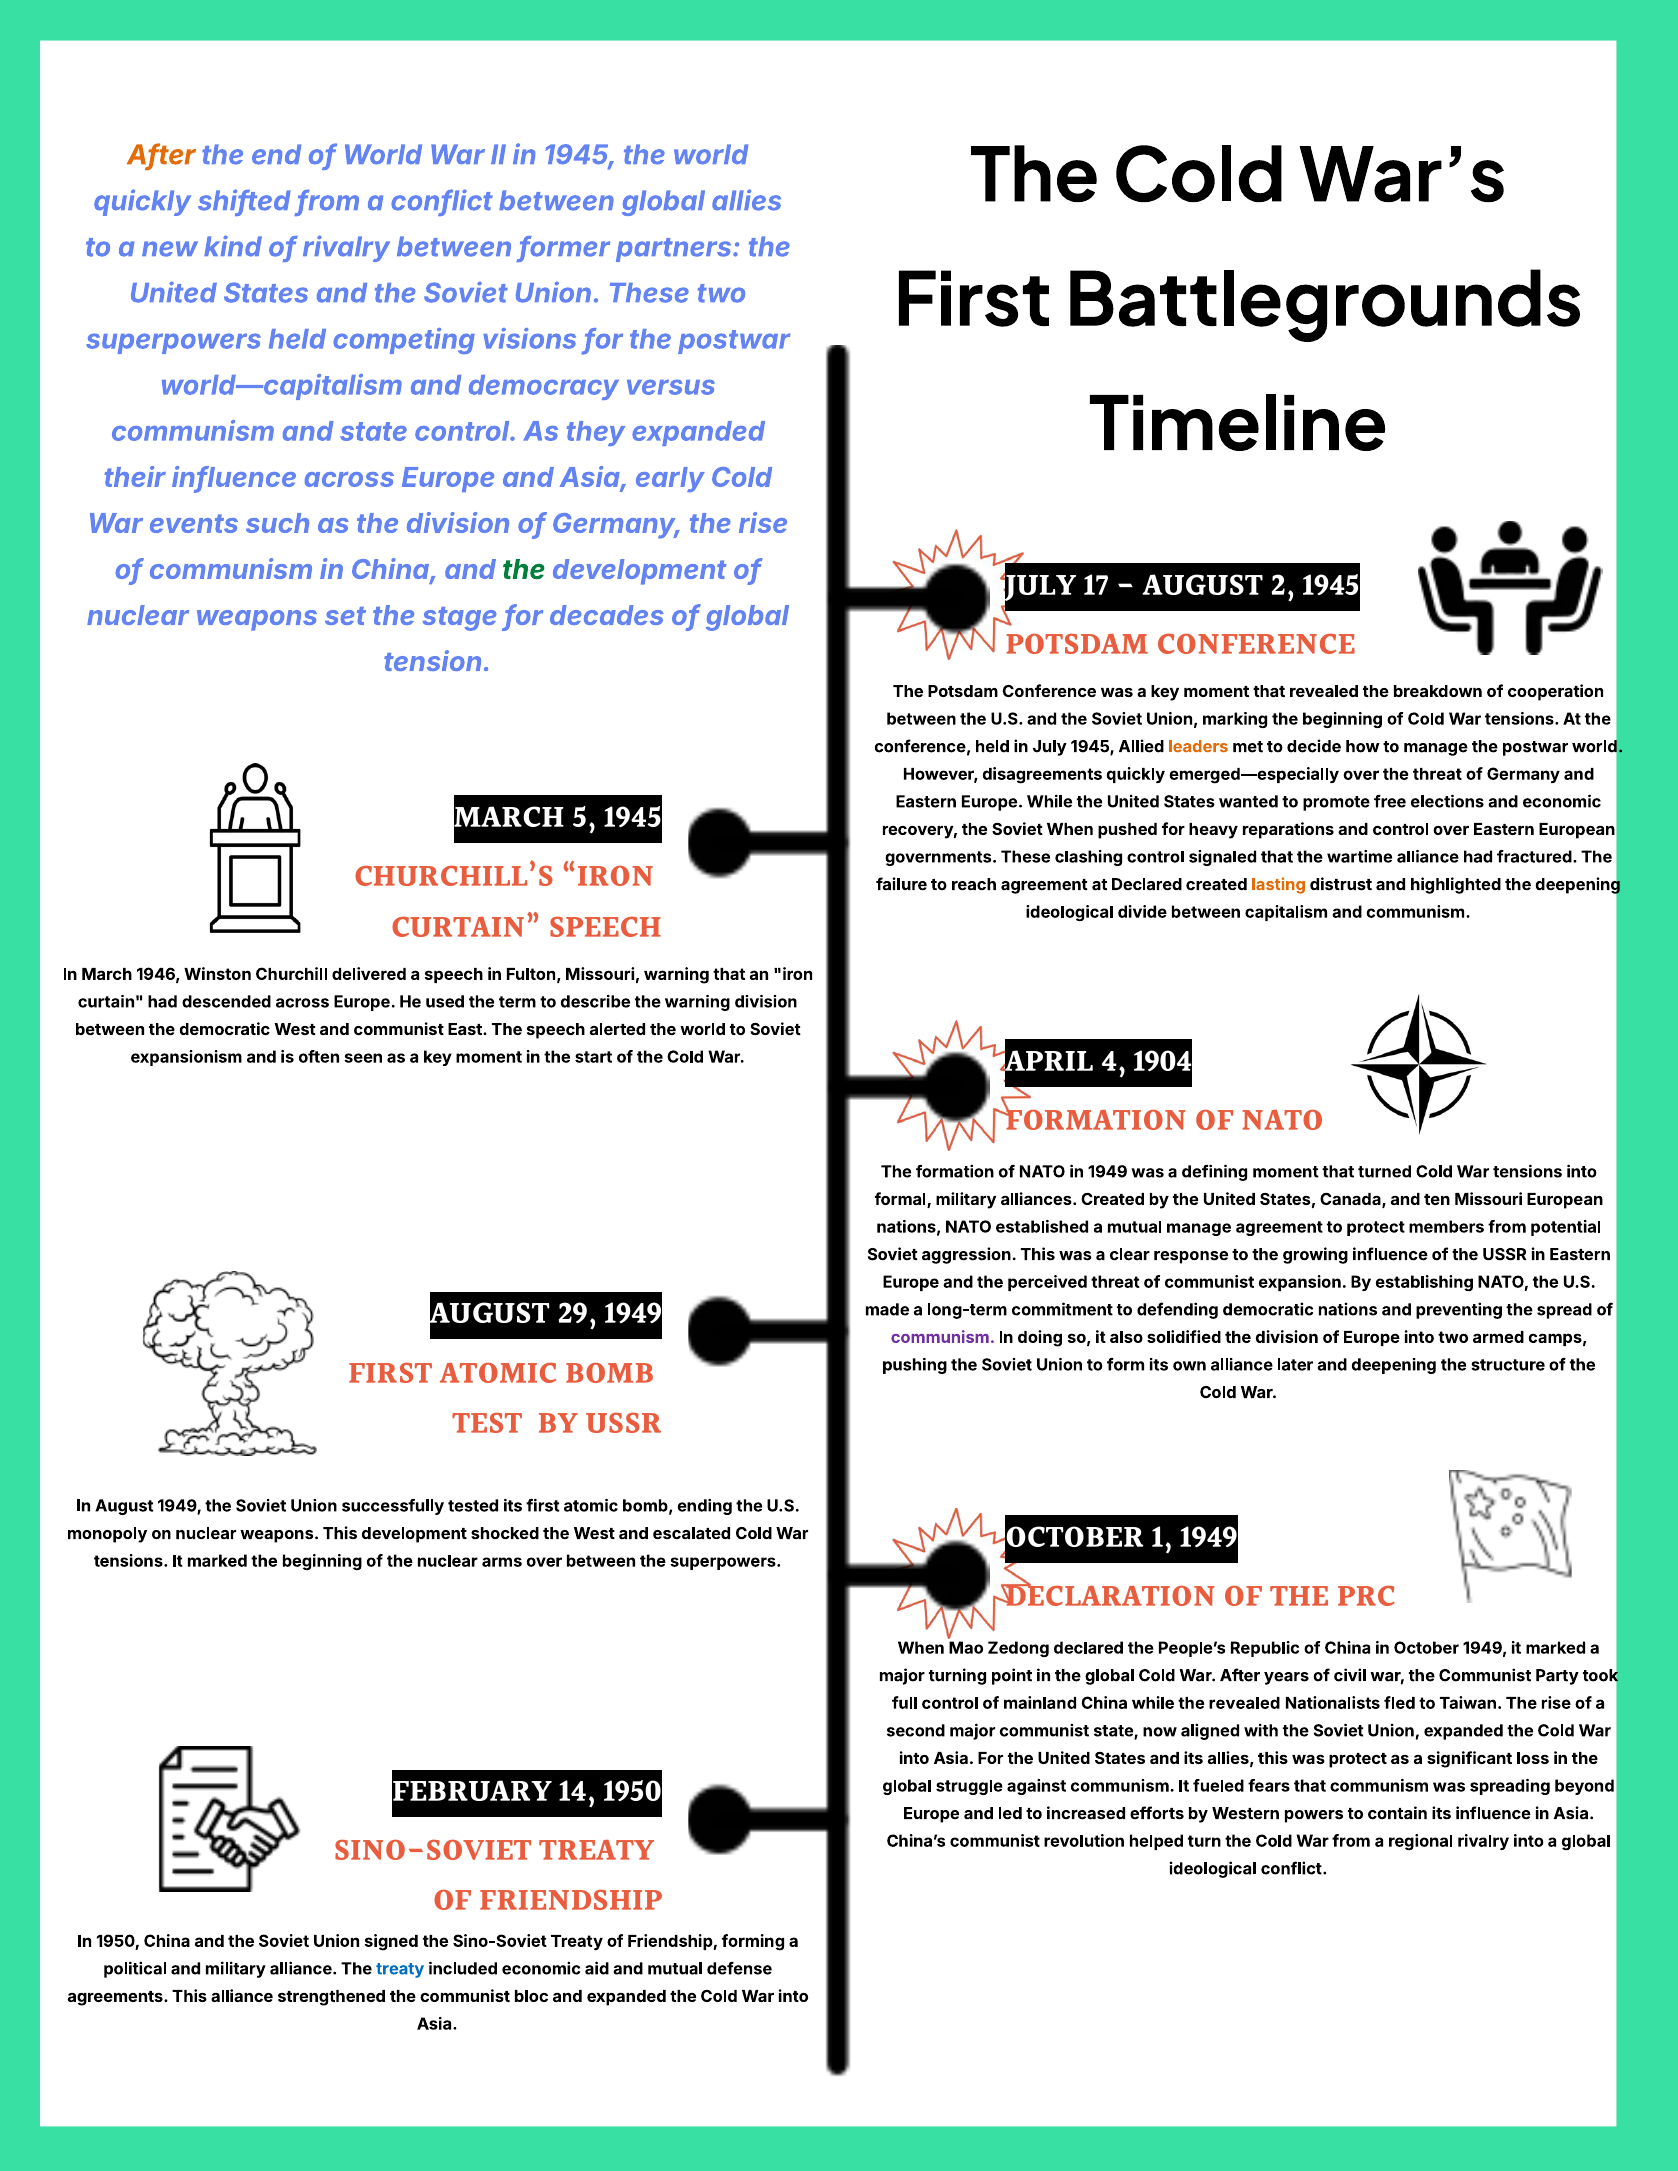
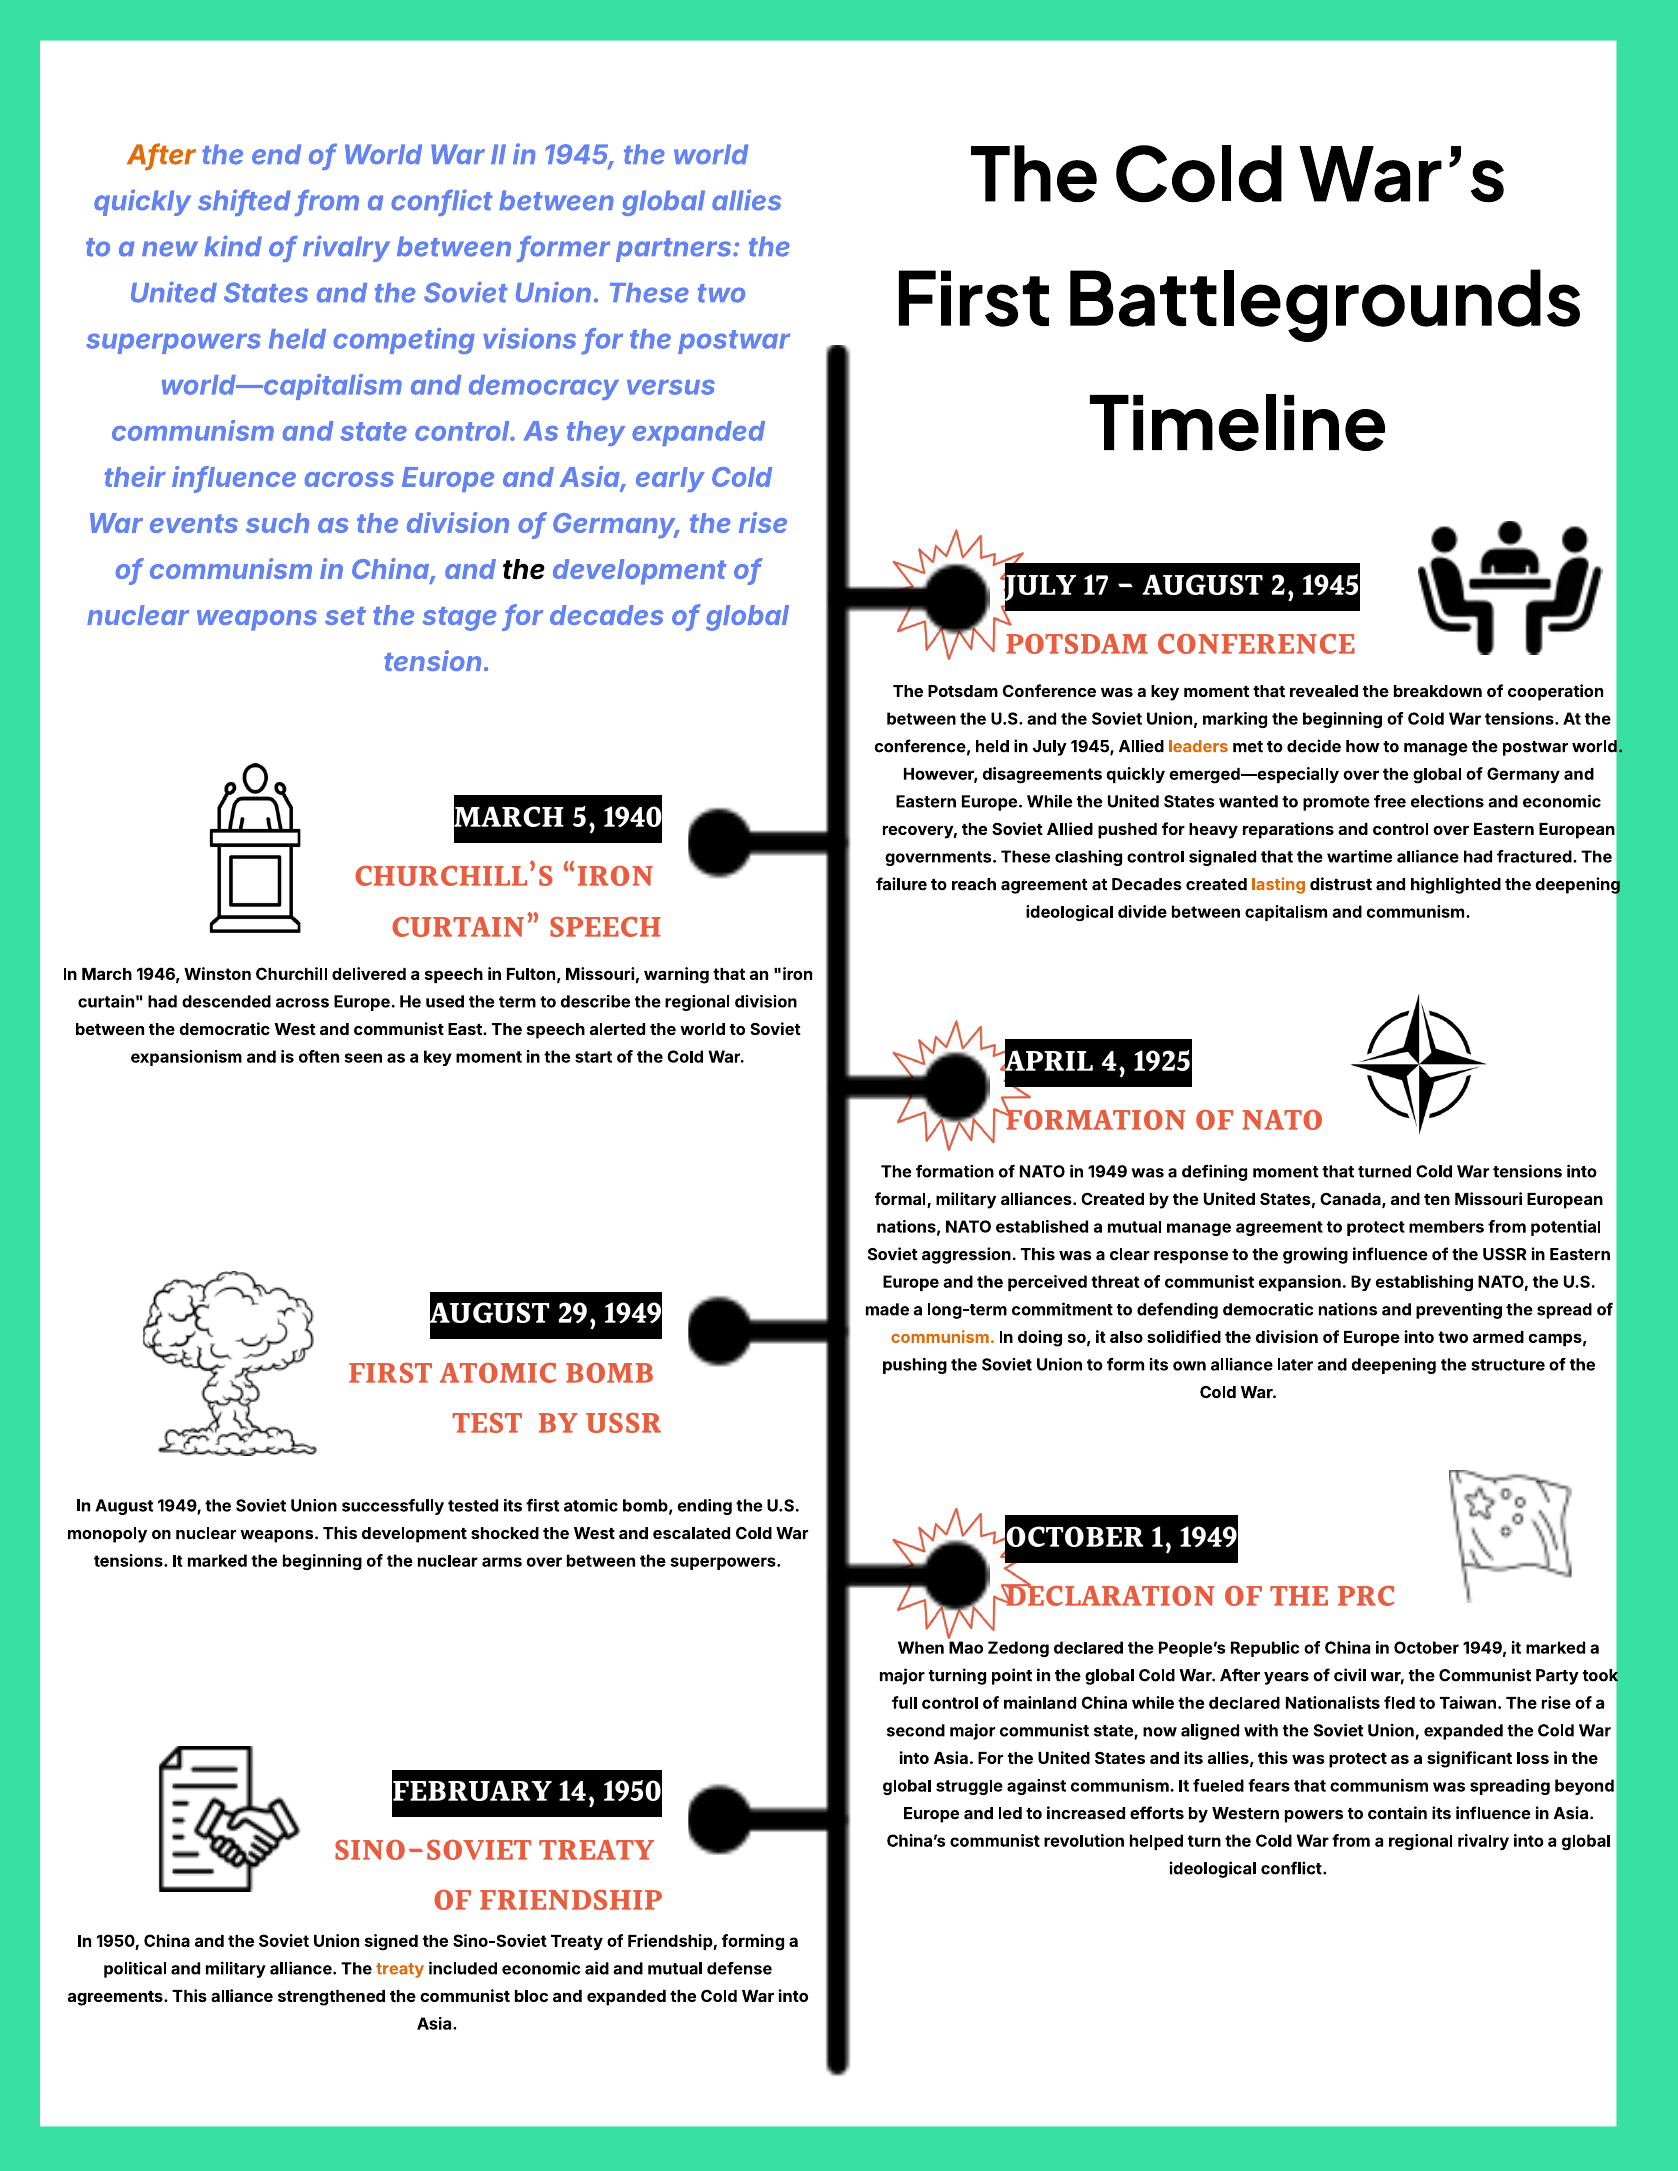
the colour: green -> black (524, 570)
over the threat: threat -> global (1437, 774)
5 1945: 1945 -> 1940 (633, 818)
Soviet When: When -> Allied (1070, 830)
at Declared: Declared -> Decades (1147, 885)
the warning: warning -> regional (698, 1002)
1904: 1904 -> 1925 (1163, 1062)
communism colour: purple -> orange (943, 1338)
the revealed: revealed -> declared (1244, 1704)
treaty colour: blue -> orange (400, 1969)
